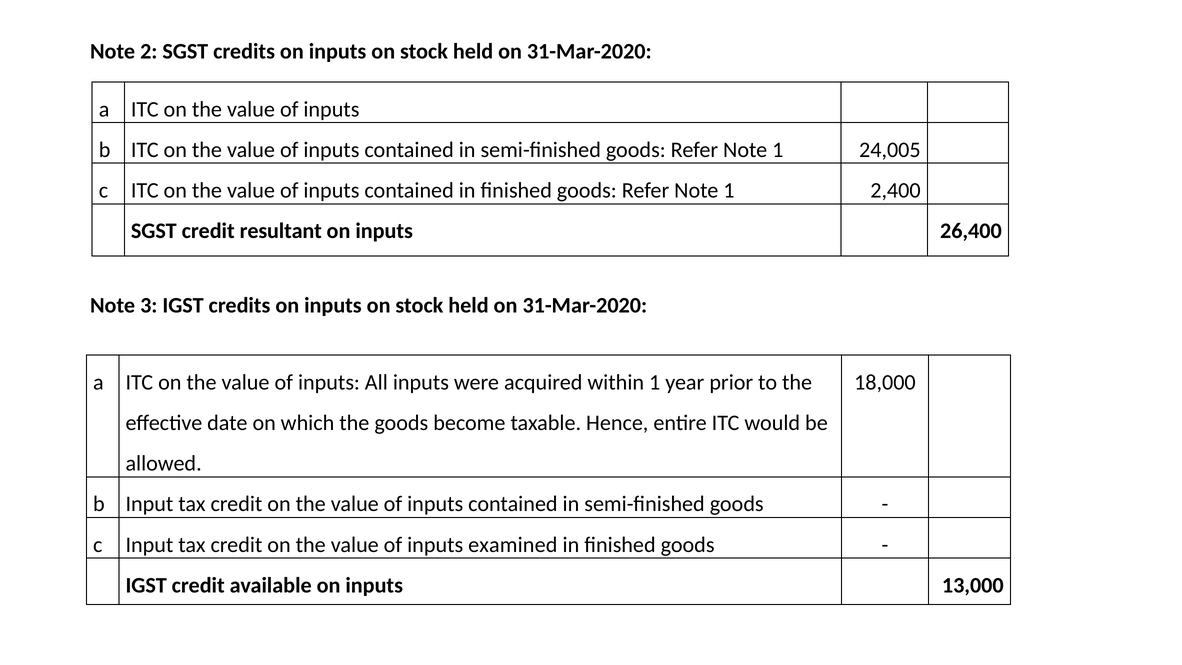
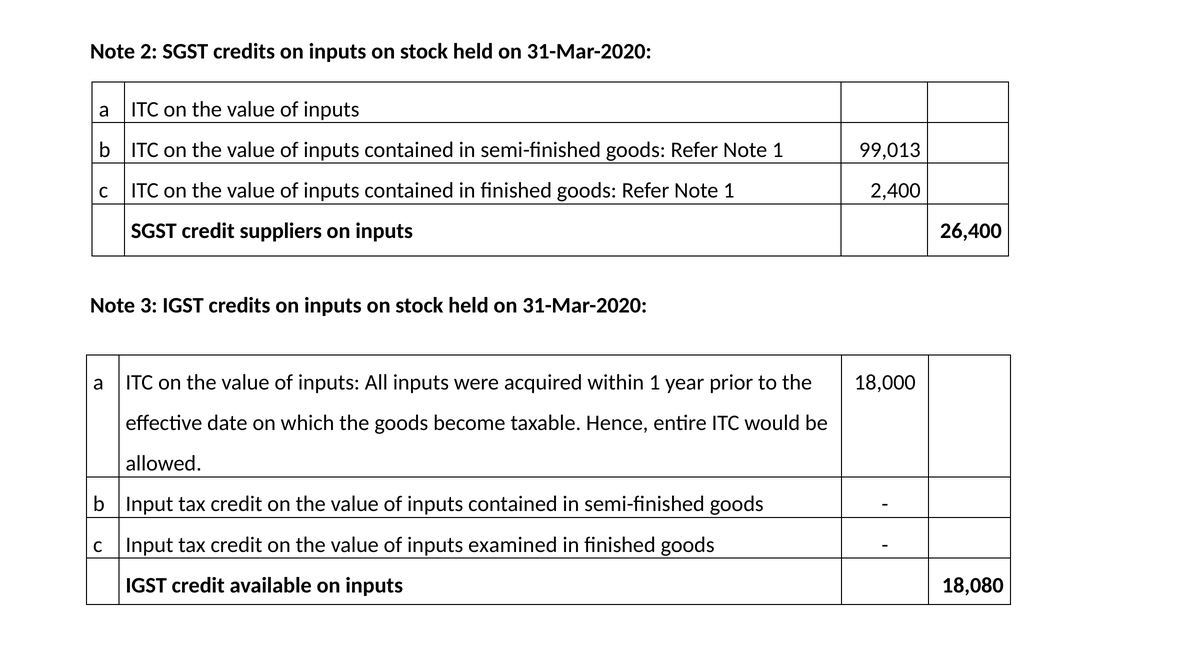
24,005: 24,005 -> 99,013 (890, 150)
resultant: resultant -> suppliers (281, 231)
13,000: 13,000 -> 18,080 (973, 585)
